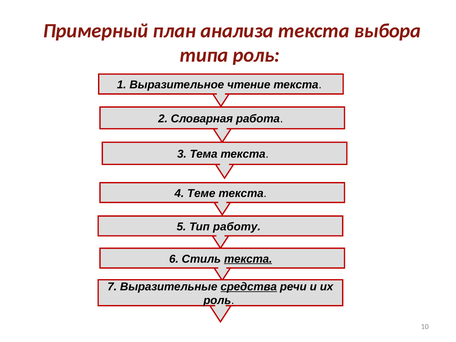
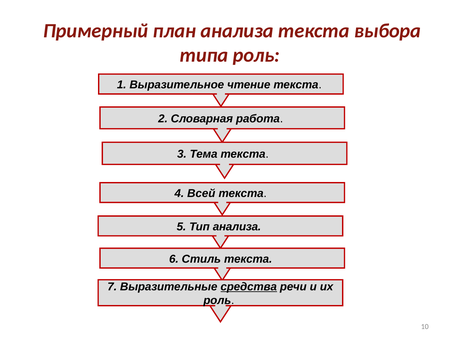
Теме: Теме -> Всей (201, 193)
Тип работу: работу -> анализа (237, 227)
текста underline: present -> none (248, 259)
